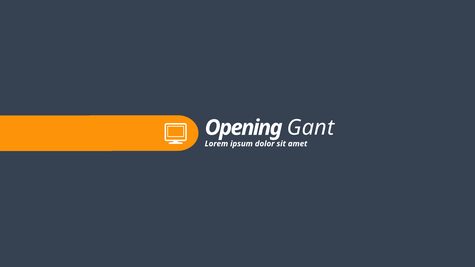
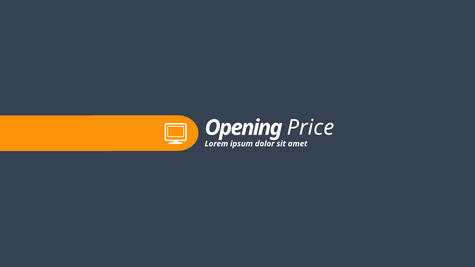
Gant: Gant -> Price (311, 128)
